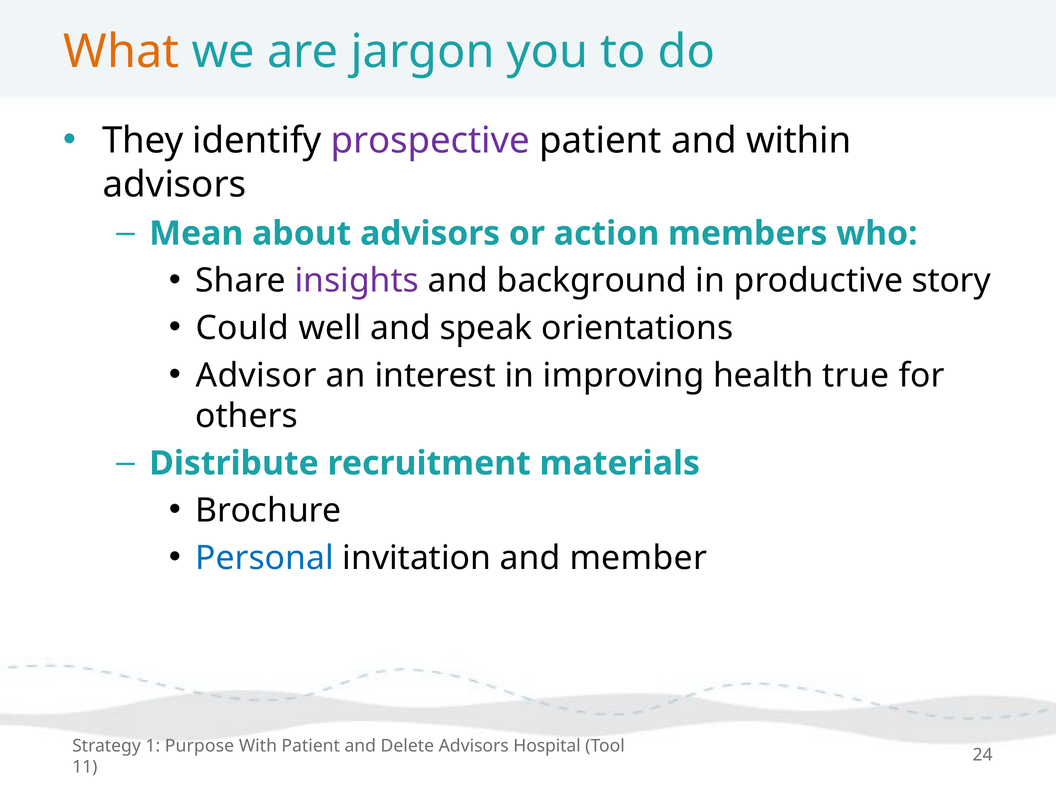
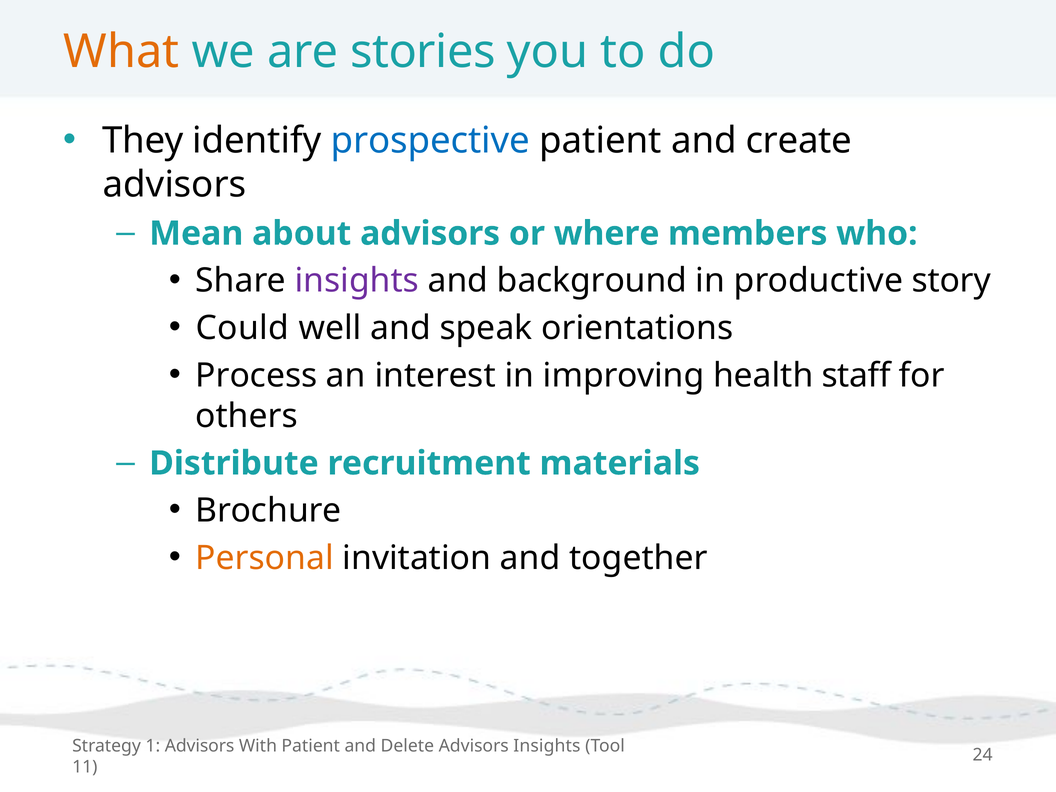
jargon: jargon -> stories (423, 52)
prospective colour: purple -> blue (430, 141)
within: within -> create (799, 141)
action: action -> where (607, 234)
Advisor: Advisor -> Process (256, 375)
true: true -> staff (856, 375)
Personal colour: blue -> orange (265, 558)
member: member -> together (638, 558)
1 Purpose: Purpose -> Advisors (200, 746)
Advisors Hospital: Hospital -> Insights (547, 746)
